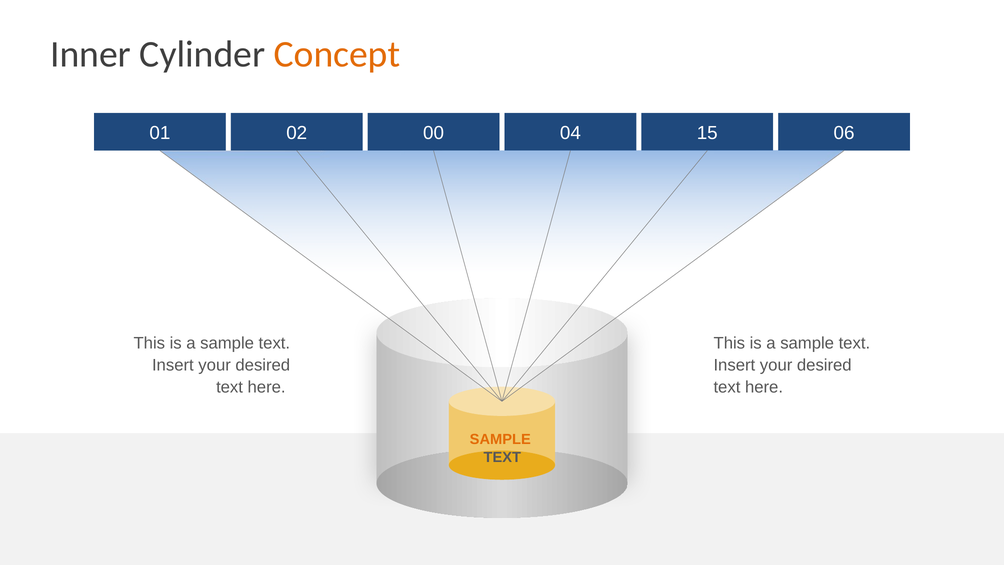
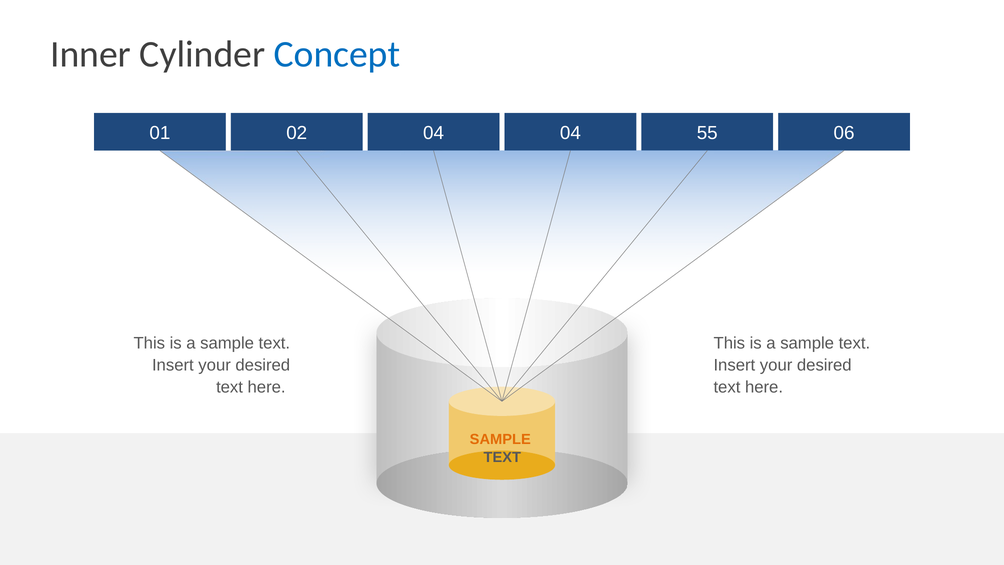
Concept colour: orange -> blue (337, 55)
02 00: 00 -> 04 (434, 133)
15: 15 -> 55 (707, 133)
